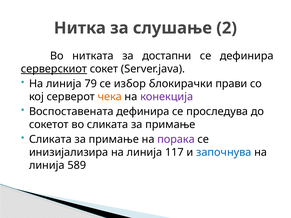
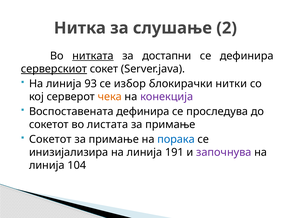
нитката underline: none -> present (93, 56)
79: 79 -> 93 (91, 84)
прави: прави -> нитки (231, 84)
во сликата: сликата -> листата (108, 125)
Сликата: Сликата -> Сокетот (50, 139)
порака colour: purple -> blue (176, 139)
117: 117 -> 191 (174, 152)
започнува colour: blue -> purple (224, 152)
589: 589 -> 104 (77, 166)
